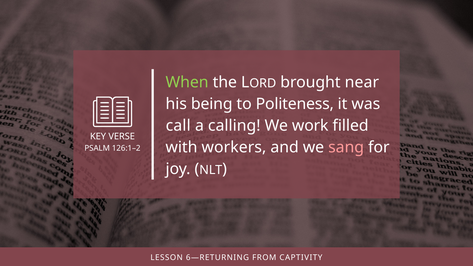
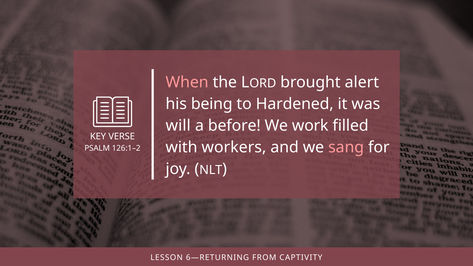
When colour: light green -> pink (187, 82)
near: near -> alert (362, 82)
Politeness: Politeness -> Hardened (295, 104)
call: call -> will (178, 126)
calling: calling -> before (234, 126)
